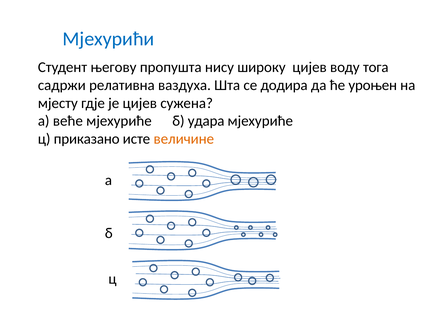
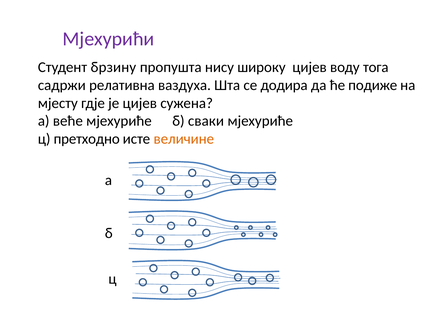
Мјехурићи colour: blue -> purple (108, 39)
његову: његову -> брзину (113, 67)
уроњен: уроњен -> подиже (373, 85)
удара: удара -> сваки (206, 121)
приказано: приказано -> претходно (87, 139)
